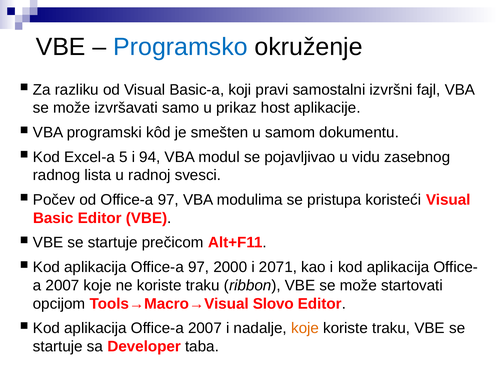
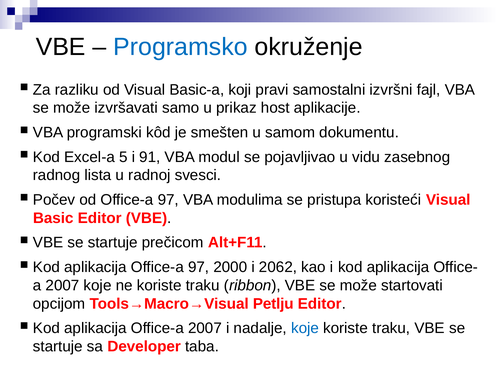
94: 94 -> 91 (150, 157)
2071: 2071 -> 2062 (278, 267)
Slovo: Slovo -> Petlju (273, 304)
koje colour: orange -> blue (305, 328)
